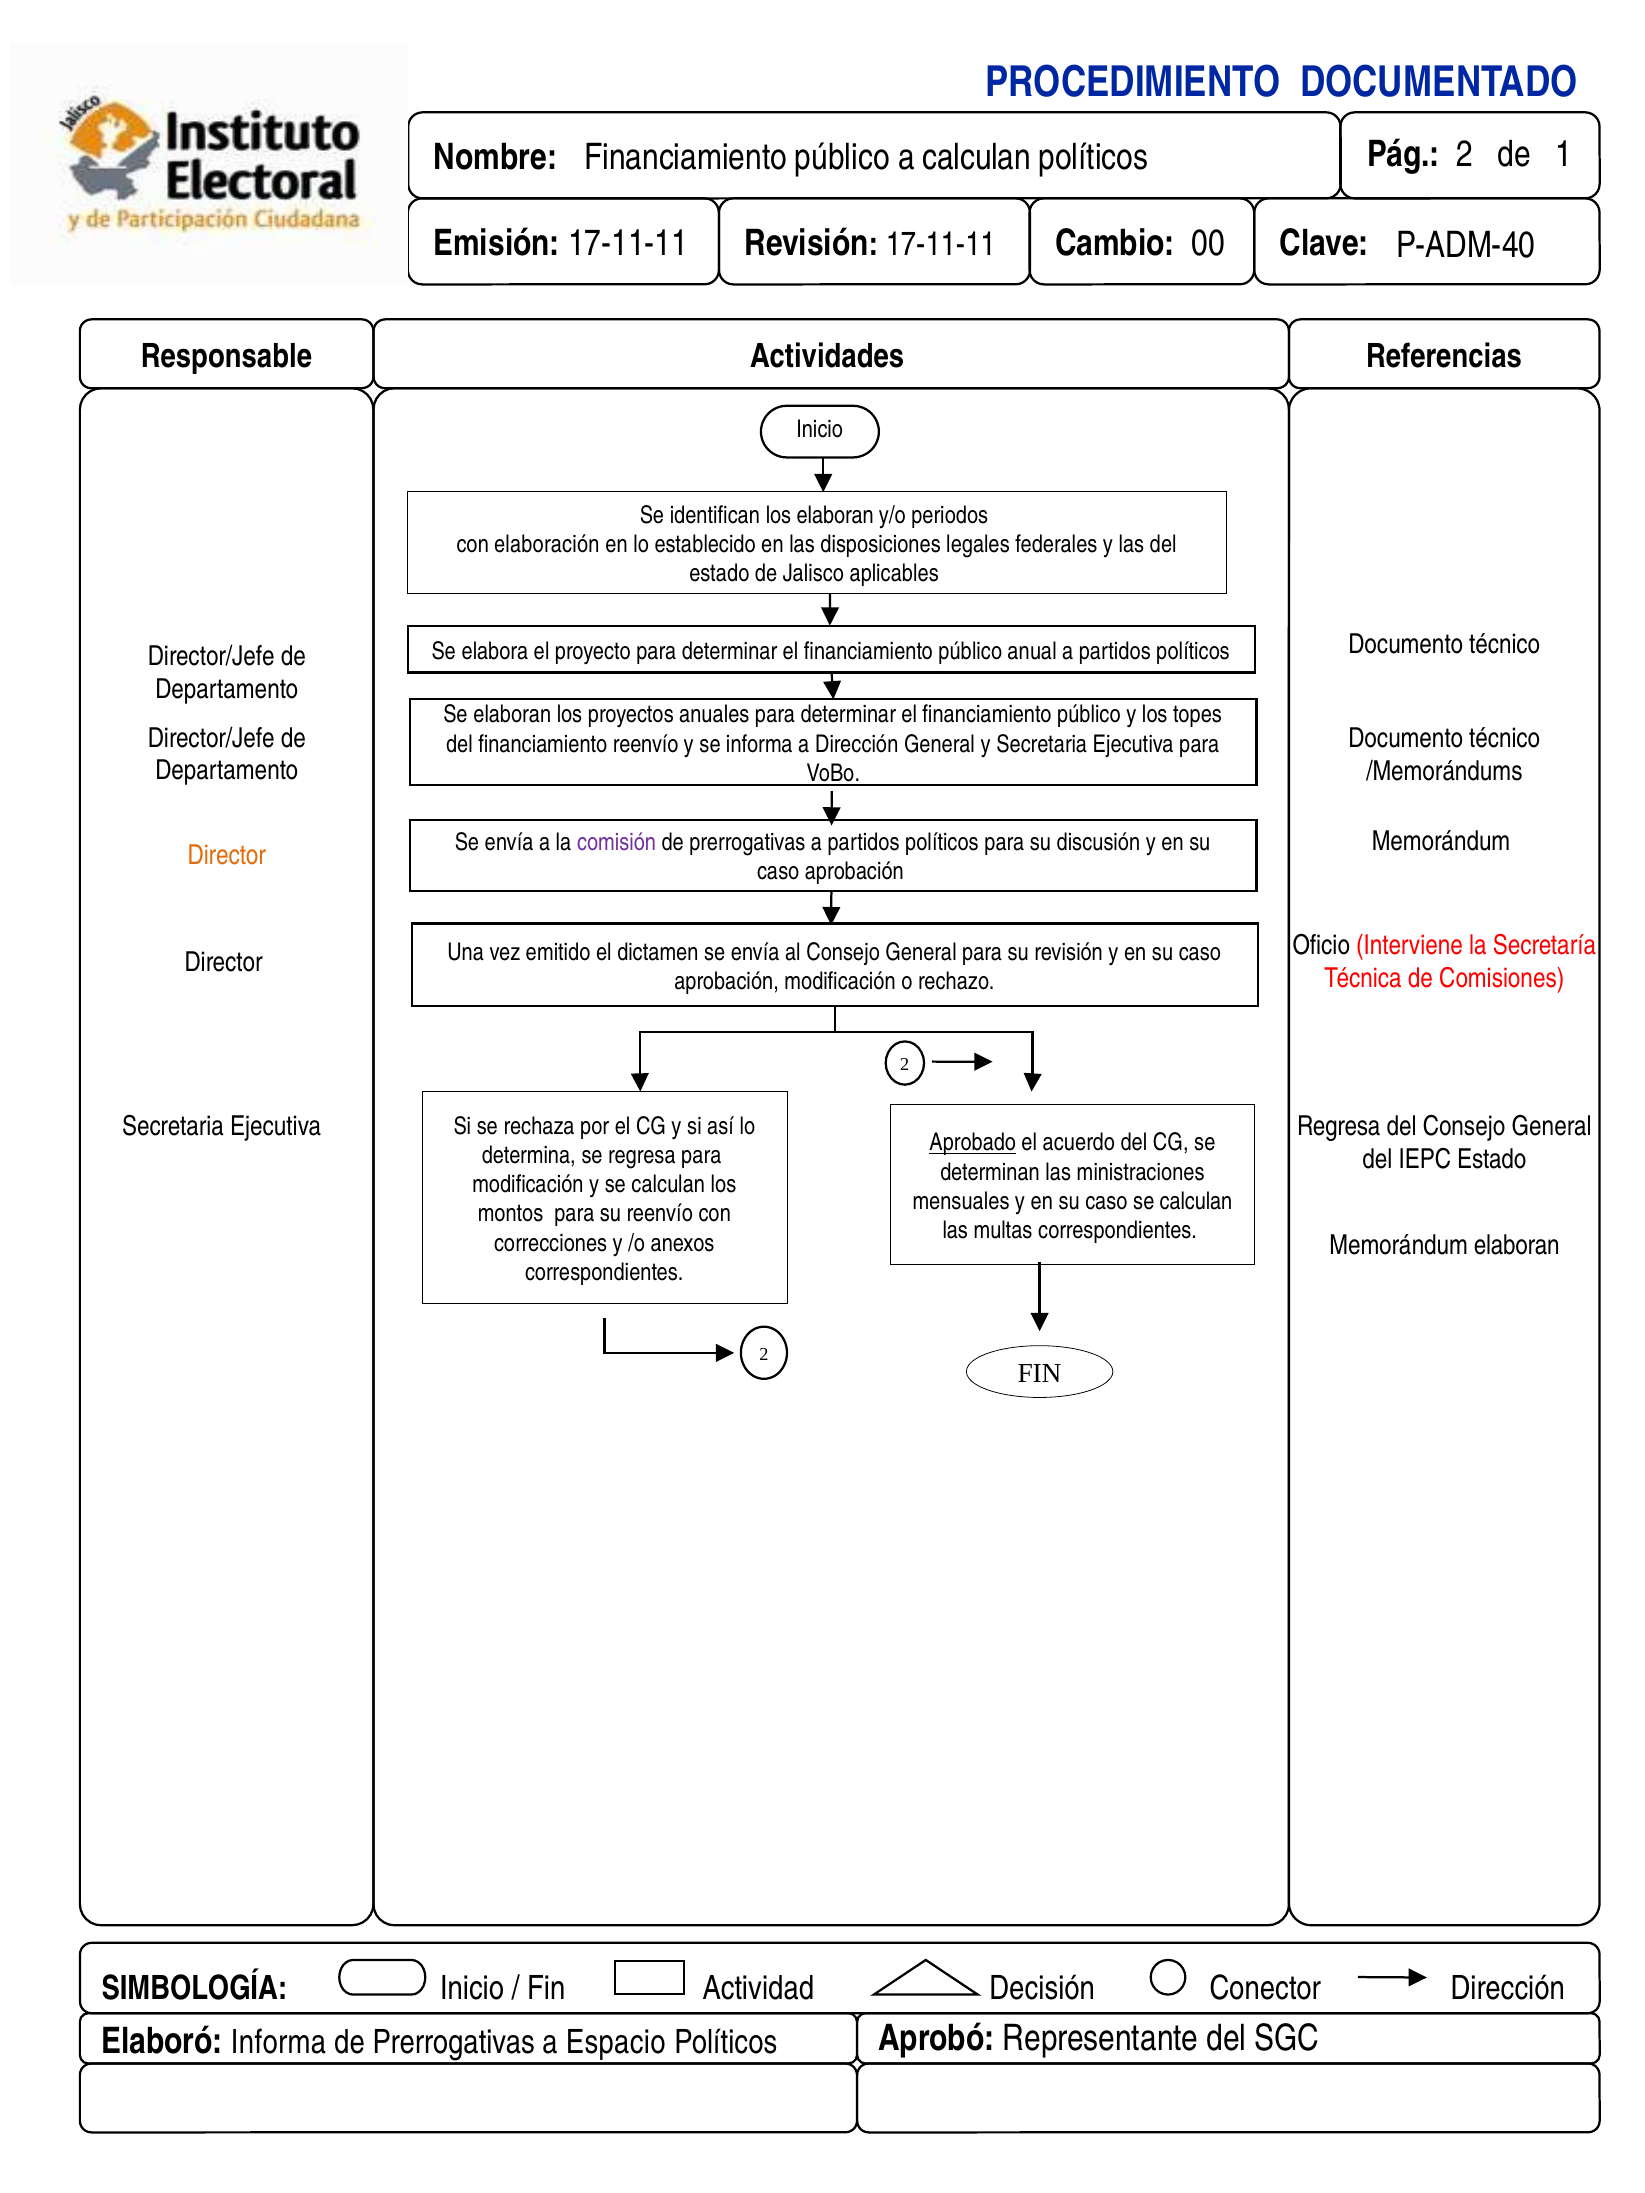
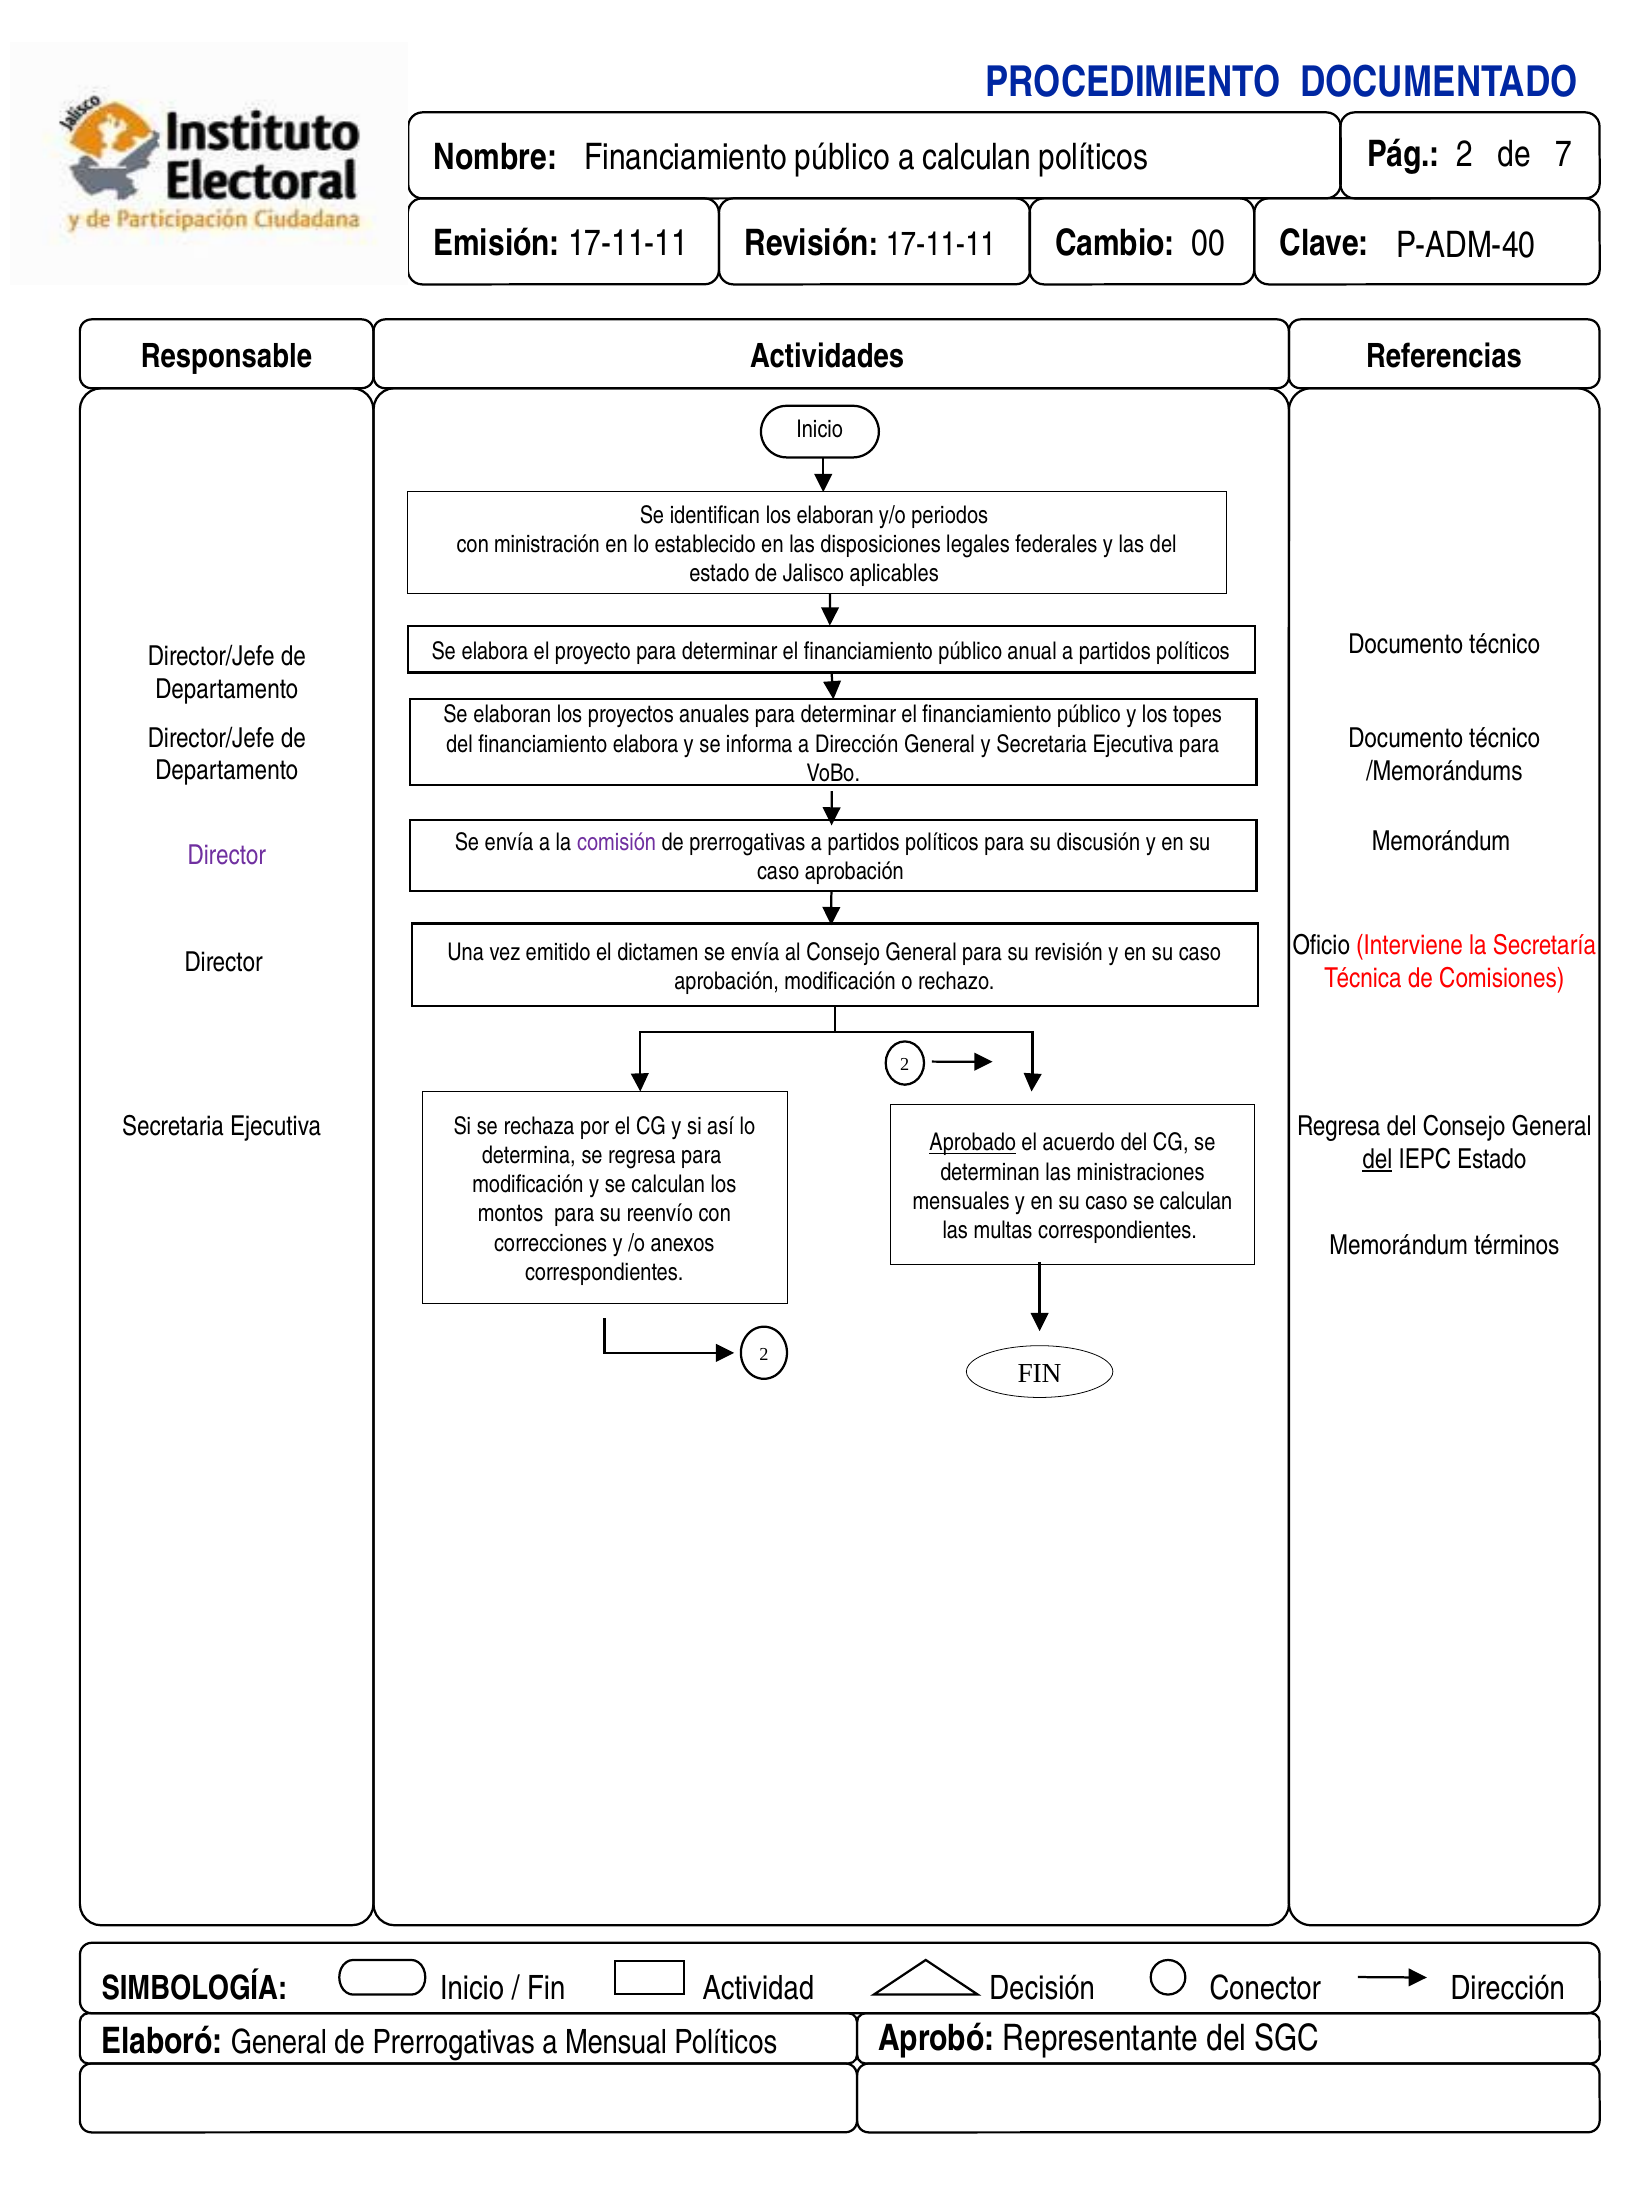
1: 1 -> 7 (1564, 155)
elaboración: elaboración -> ministración (547, 544)
financiamiento reenvío: reenvío -> elabora (646, 744)
Director colour: orange -> purple (227, 855)
del underline: none -> present (1377, 1160)
Memorándum elaboran: elaboran -> términos (1517, 1246)
Informa: Informa -> General (279, 2042)
Espacio: Espacio -> Mensual (616, 2042)
